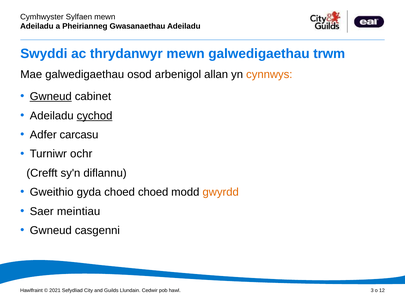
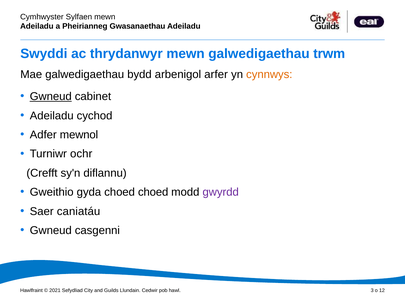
osod: osod -> bydd (139, 75)
allan: allan -> arfer (216, 75)
cychod underline: present -> none (95, 116)
carcasu: carcasu -> mewnol (79, 135)
gwyrdd colour: orange -> purple (221, 192)
meintiau: meintiau -> caniatáu (79, 211)
